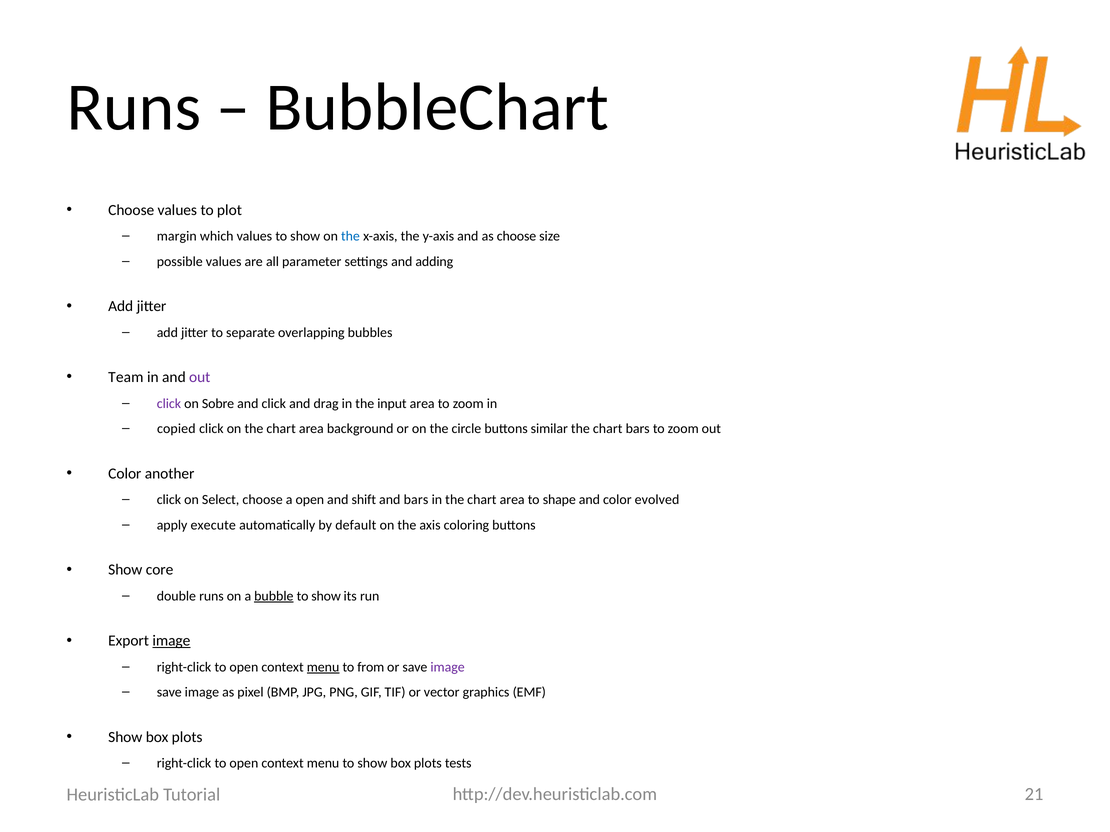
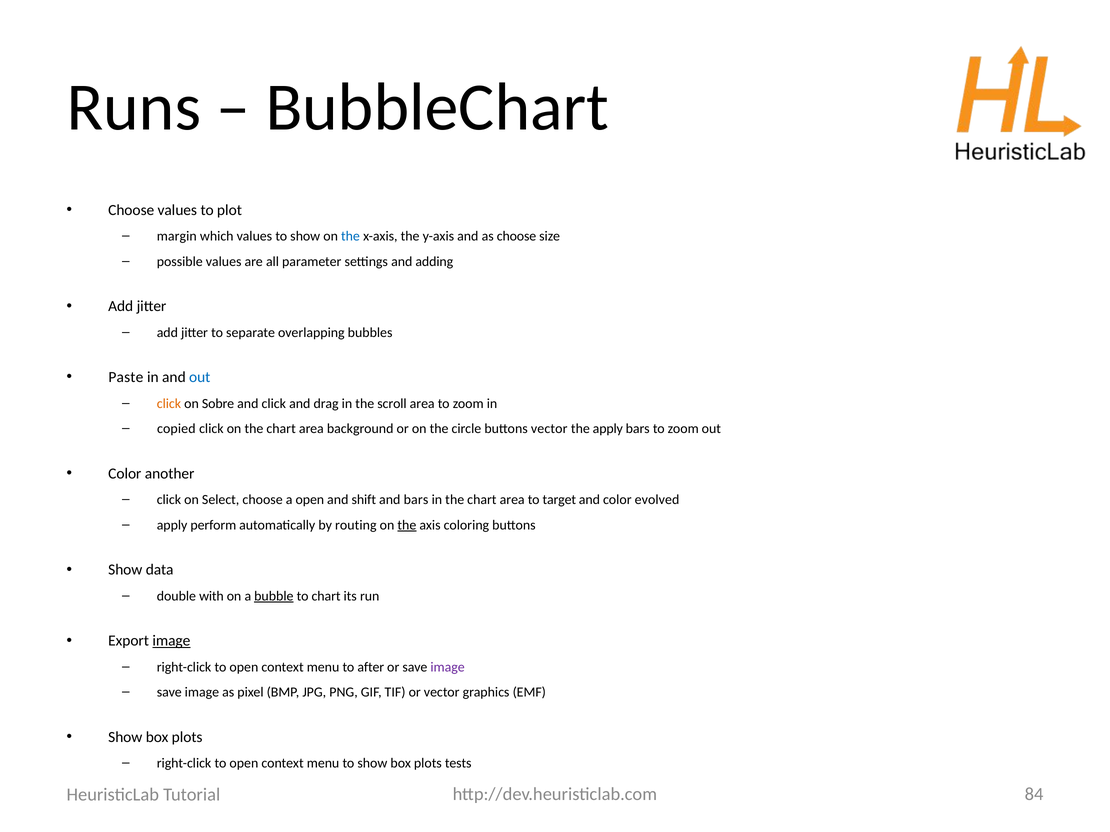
Team: Team -> Paste (126, 378)
out colour: purple -> blue (200, 378)
click colour: purple -> orange (169, 404)
input: input -> scroll (392, 404)
buttons similar: similar -> vector (549, 429)
chart: chart -> apply (608, 429)
shape: shape -> target (559, 500)
execute: execute -> perform (213, 525)
default: default -> routing (356, 525)
the underline: none -> present (407, 525)
core: core -> data (160, 570)
double runs: runs -> with (211, 596)
show: show -> chart (326, 596)
menu underline: present -> none (323, 667)
from: from -> after (371, 667)
21: 21 -> 84 (1034, 795)
